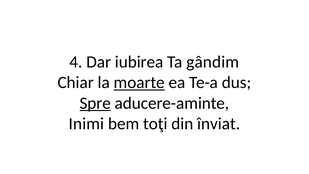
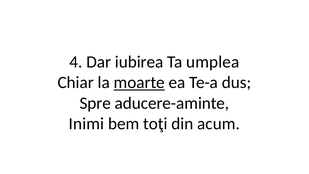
gândim: gândim -> umplea (213, 62)
Spre underline: present -> none (95, 103)
înviat: înviat -> acum (219, 124)
